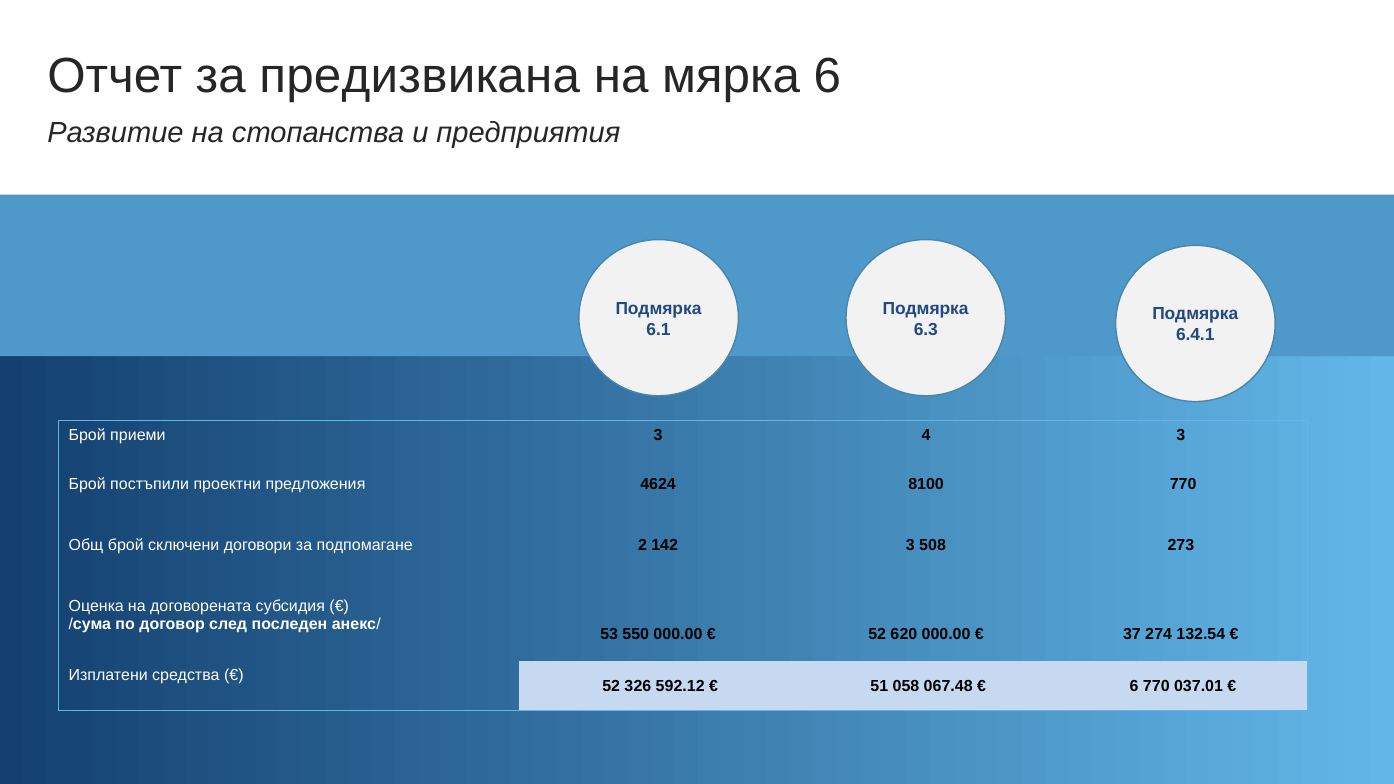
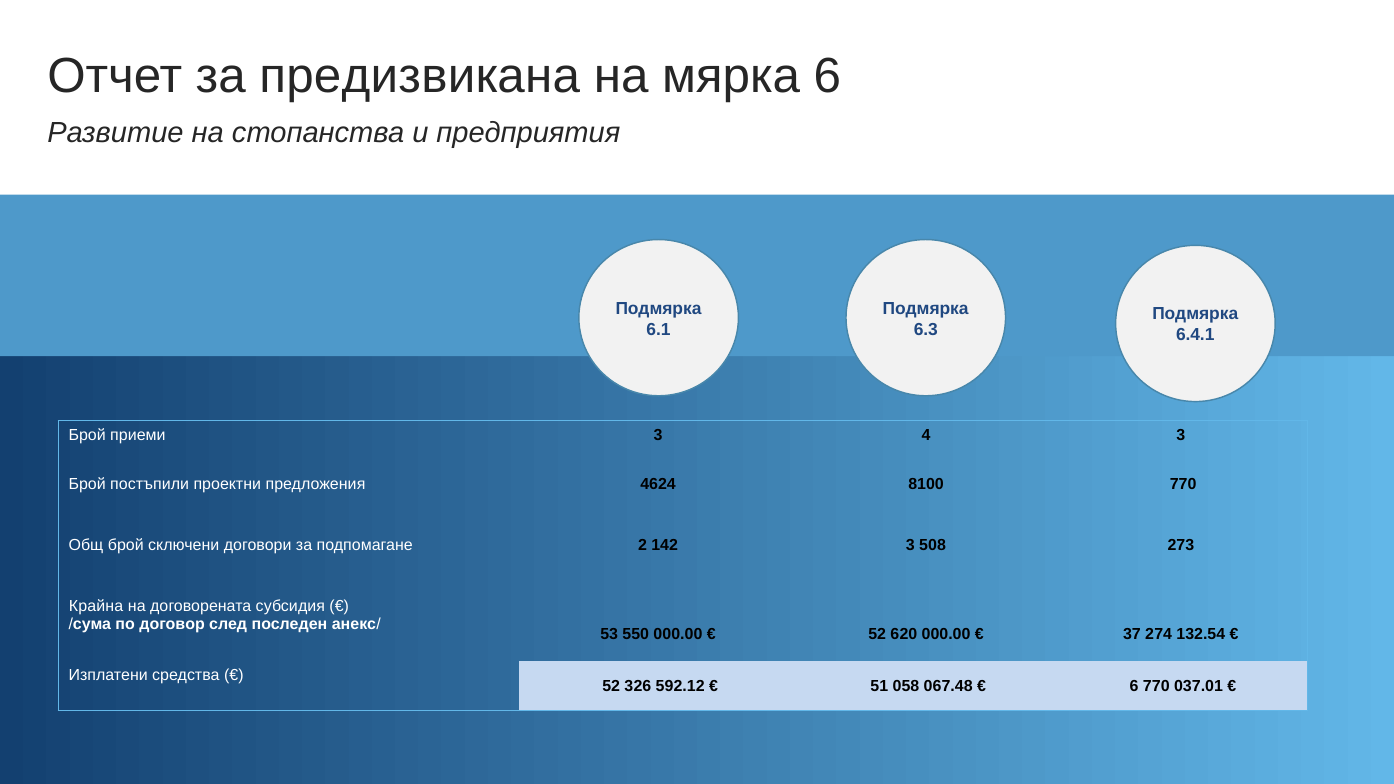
Оценка: Оценка -> Крайна (96, 606)
